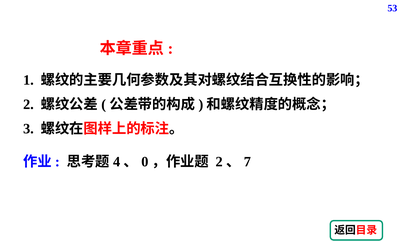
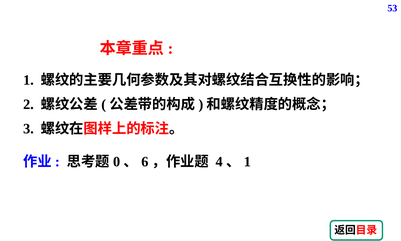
4: 4 -> 0 (117, 161)
0: 0 -> 6 (145, 161)
2: 2 -> 4 (219, 161)
7: 7 -> 1 (247, 161)
